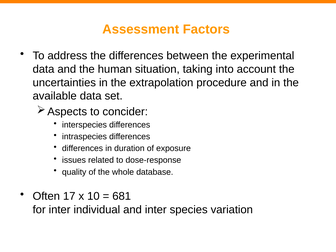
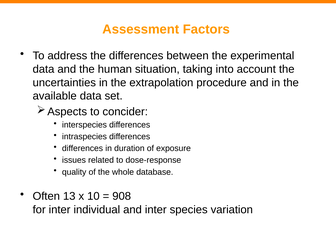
17: 17 -> 13 (69, 196)
681: 681 -> 908 (122, 196)
